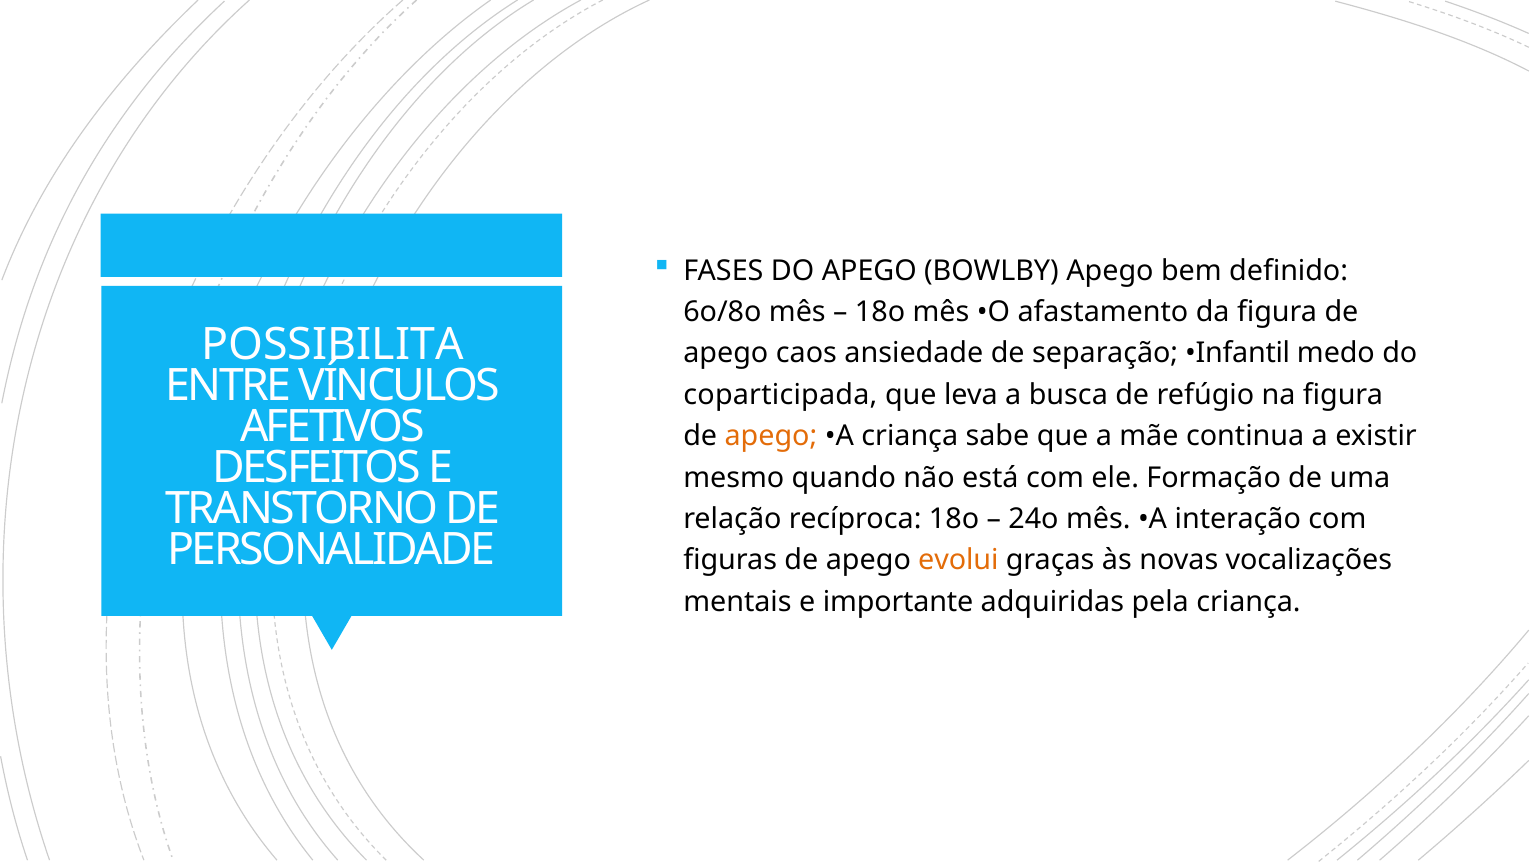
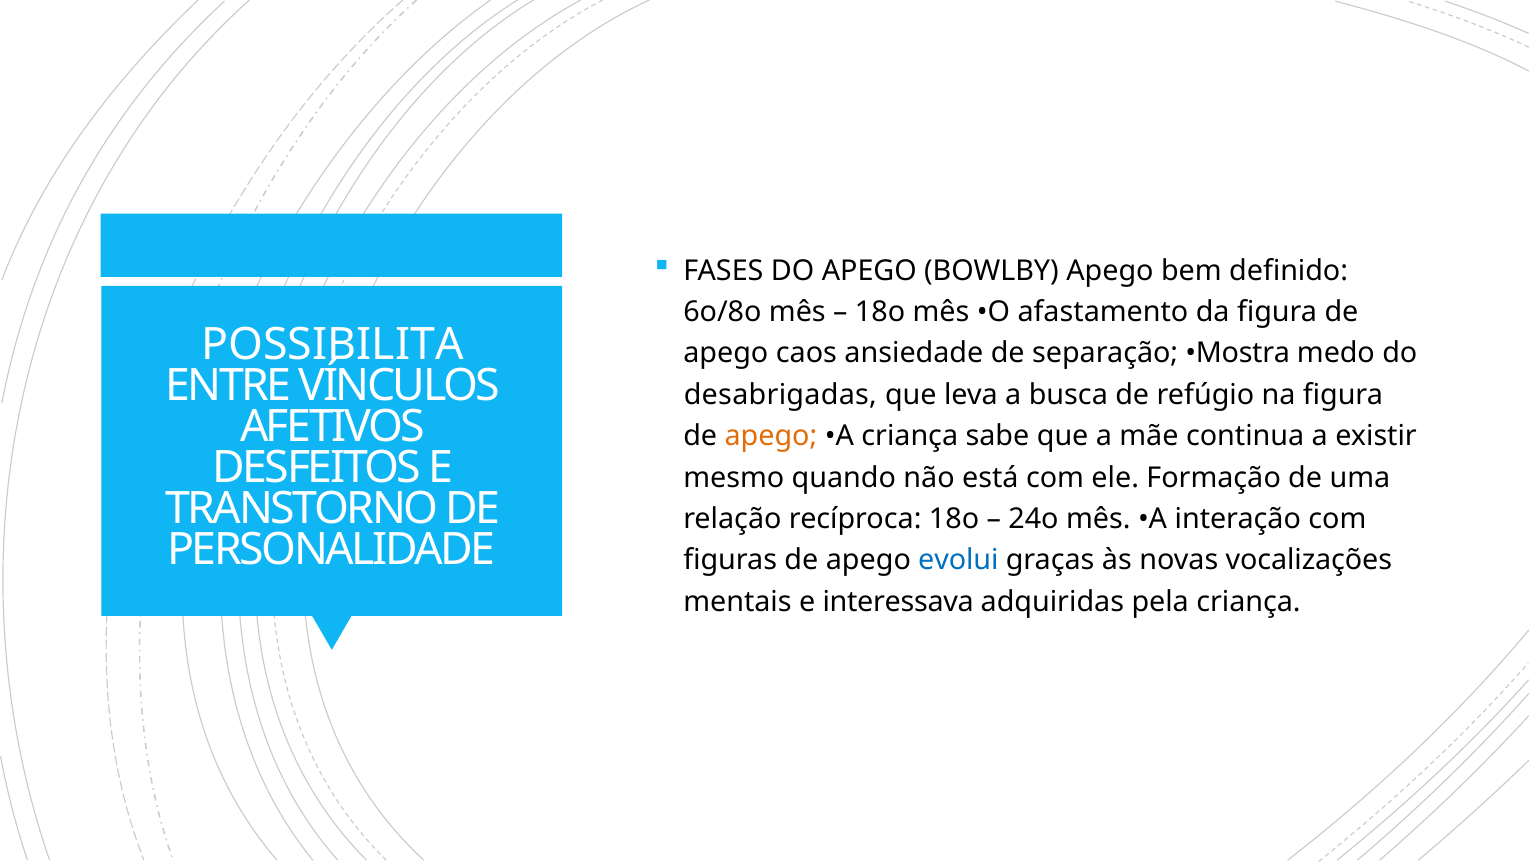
Infantil: Infantil -> Mostra (1238, 353)
coparticipada: coparticipada -> desabrigadas (780, 395)
evolui colour: orange -> blue (958, 560)
importante: importante -> interessava (898, 601)
